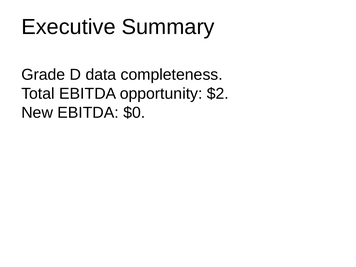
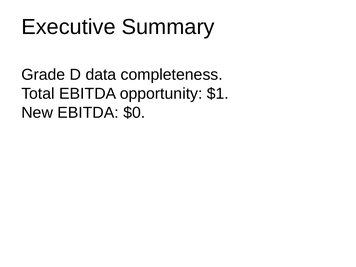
$2: $2 -> $1 (218, 94)
